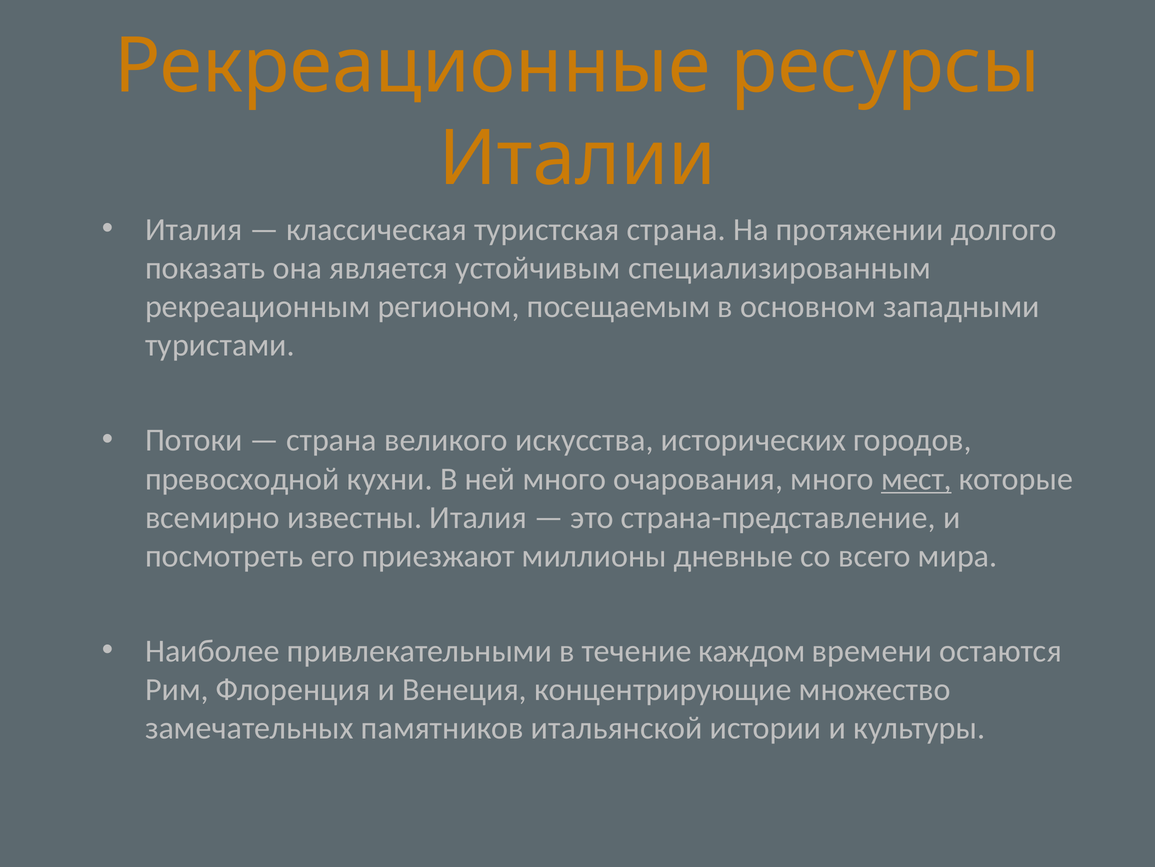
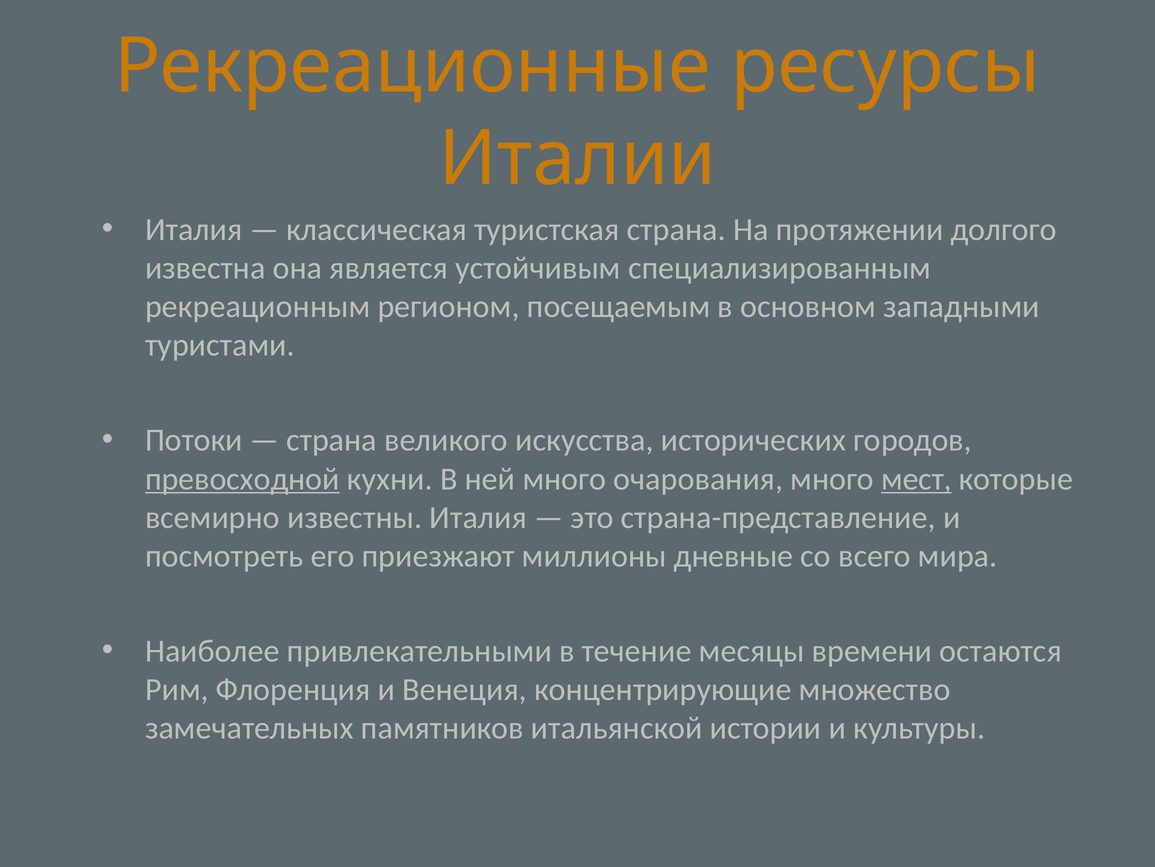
показать: показать -> известна (205, 268)
превосходной underline: none -> present (242, 479)
каждом: каждом -> месяцы (752, 651)
